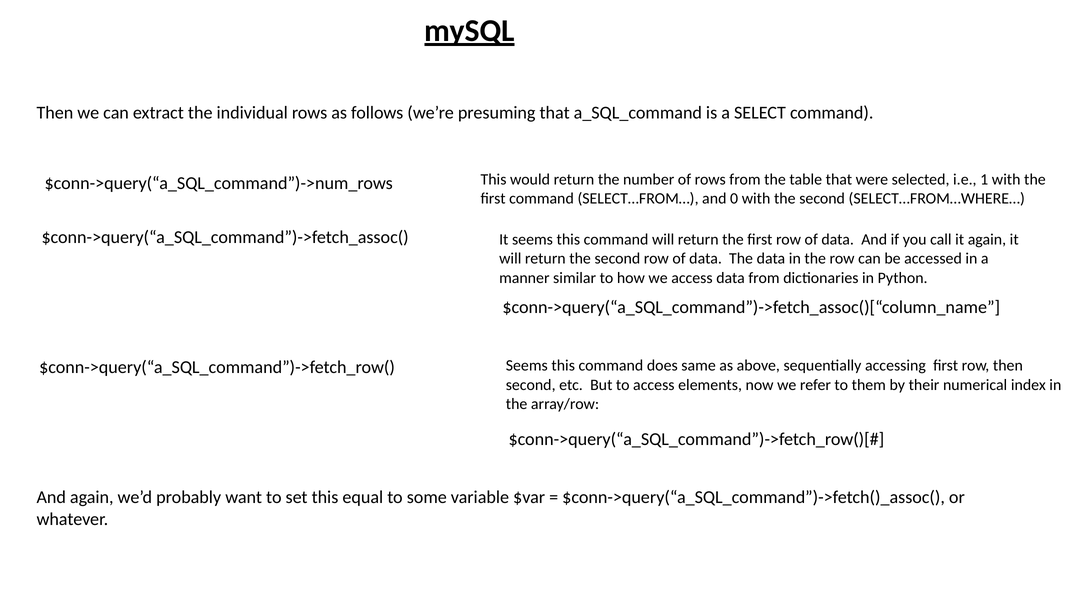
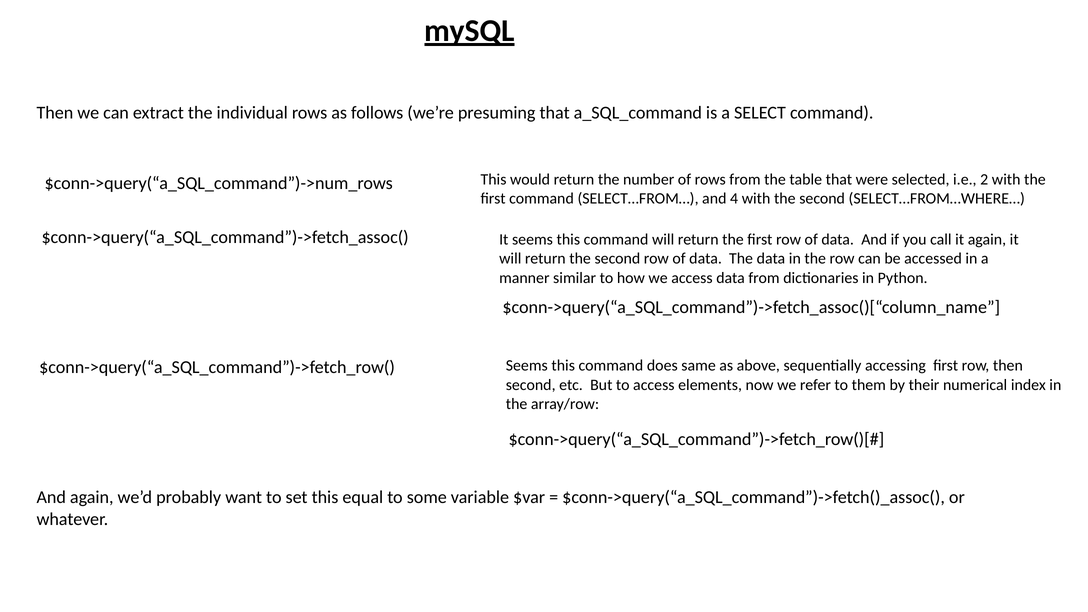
1: 1 -> 2 (984, 179)
0: 0 -> 4 (734, 198)
